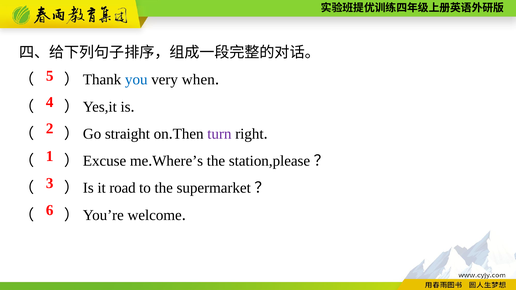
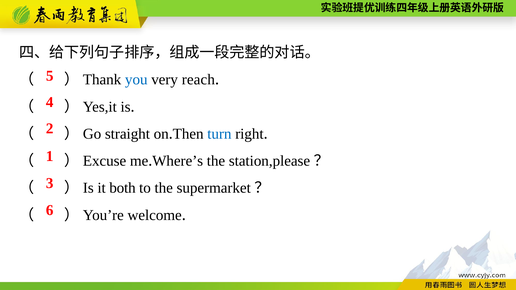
when: when -> reach (198, 80)
turn colour: purple -> blue (219, 134)
road: road -> both (123, 188)
